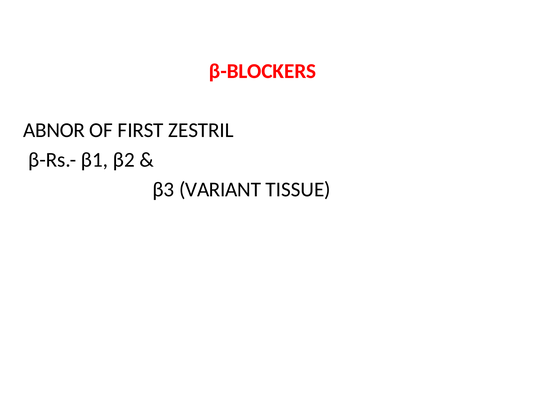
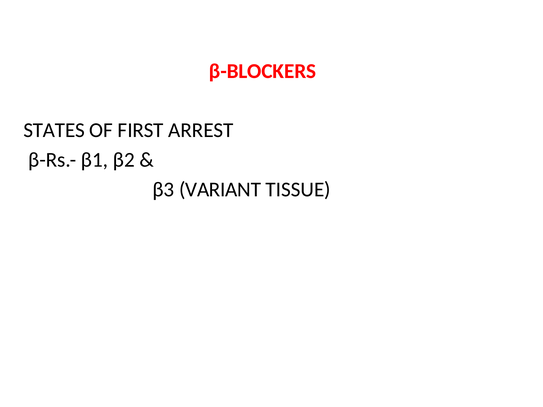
ABNOR: ABNOR -> STATES (54, 130)
ZESTRIL: ZESTRIL -> ARREST (201, 130)
